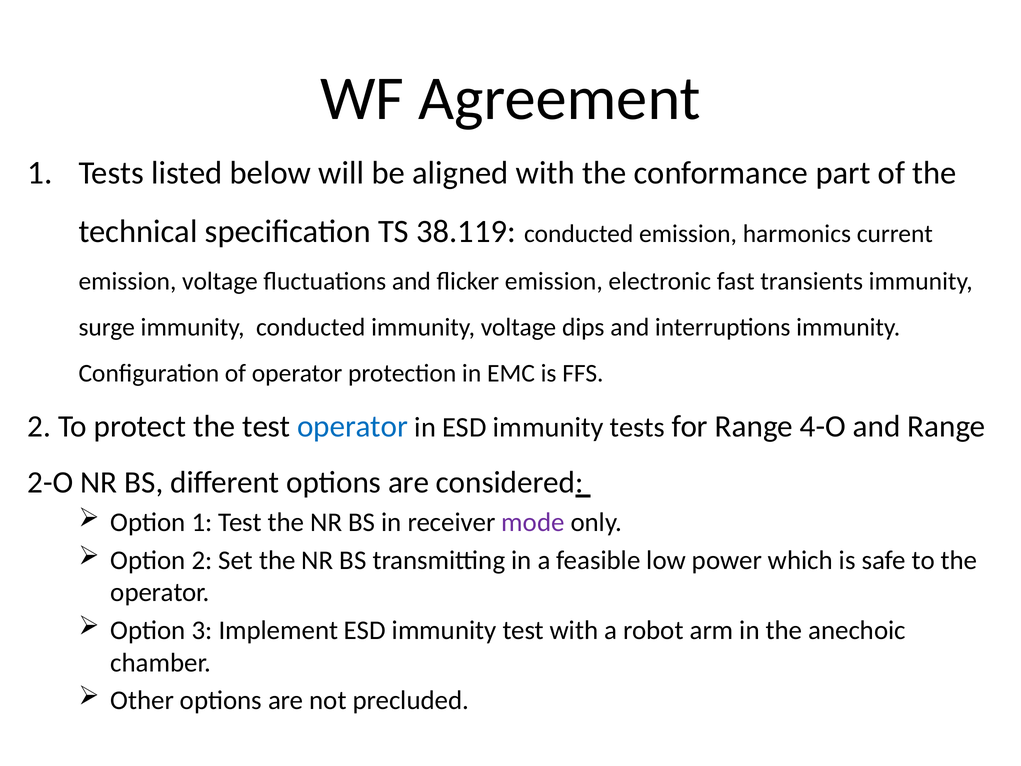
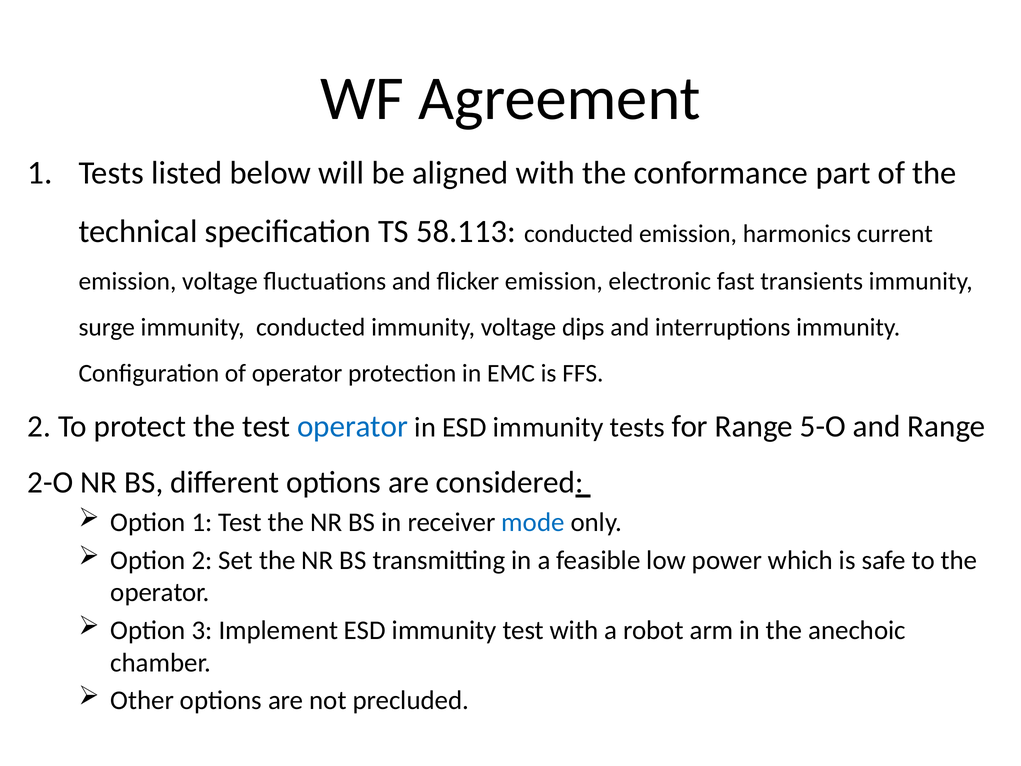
38.119: 38.119 -> 58.113 (466, 231)
4-O: 4-O -> 5-O (823, 426)
mode colour: purple -> blue (533, 522)
